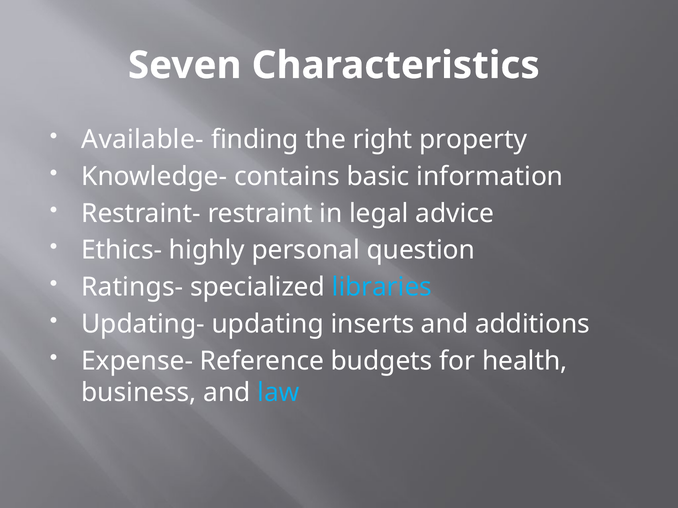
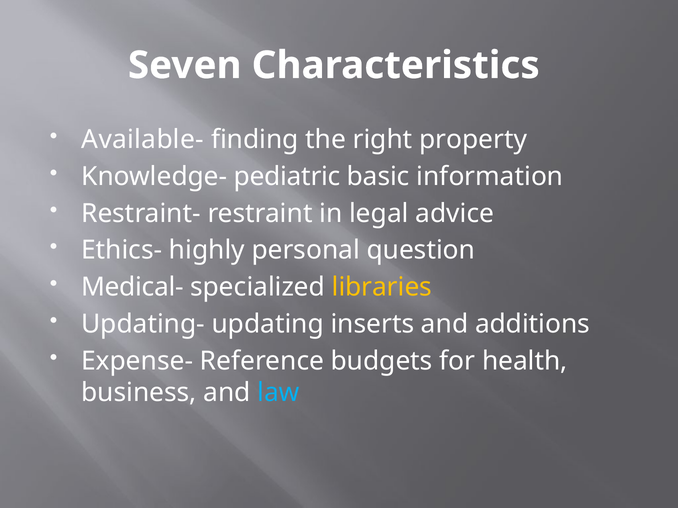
contains: contains -> pediatric (287, 177)
Ratings-: Ratings- -> Medical- (132, 287)
libraries colour: light blue -> yellow (382, 287)
